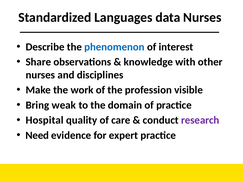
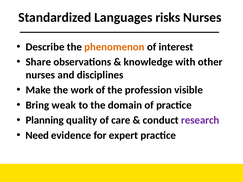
data: data -> risks (168, 18)
phenomenon colour: blue -> orange (114, 47)
Hospital: Hospital -> Planning (45, 120)
